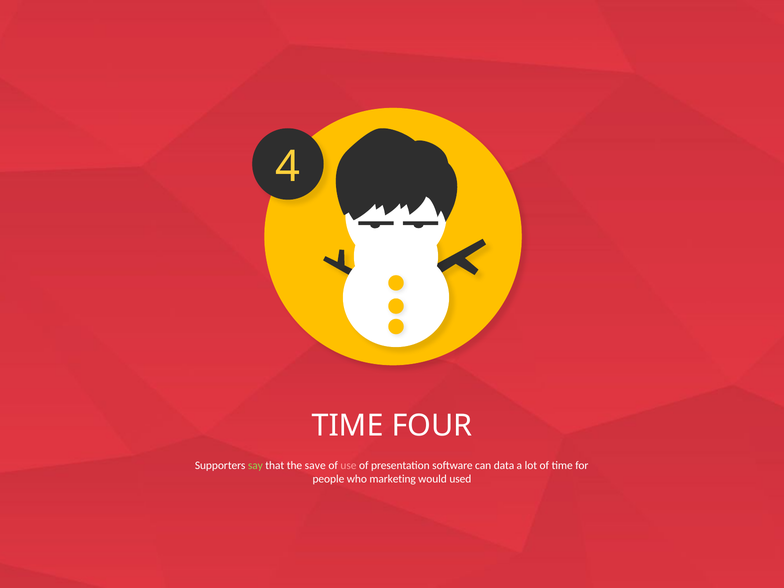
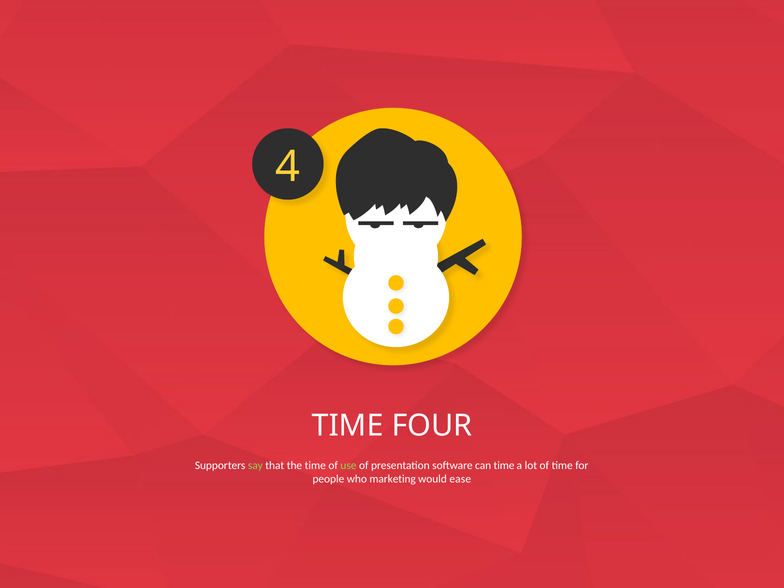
the save: save -> time (315, 465)
use colour: pink -> light green (348, 465)
can data: data -> time (504, 465)
used: used -> ease (460, 479)
